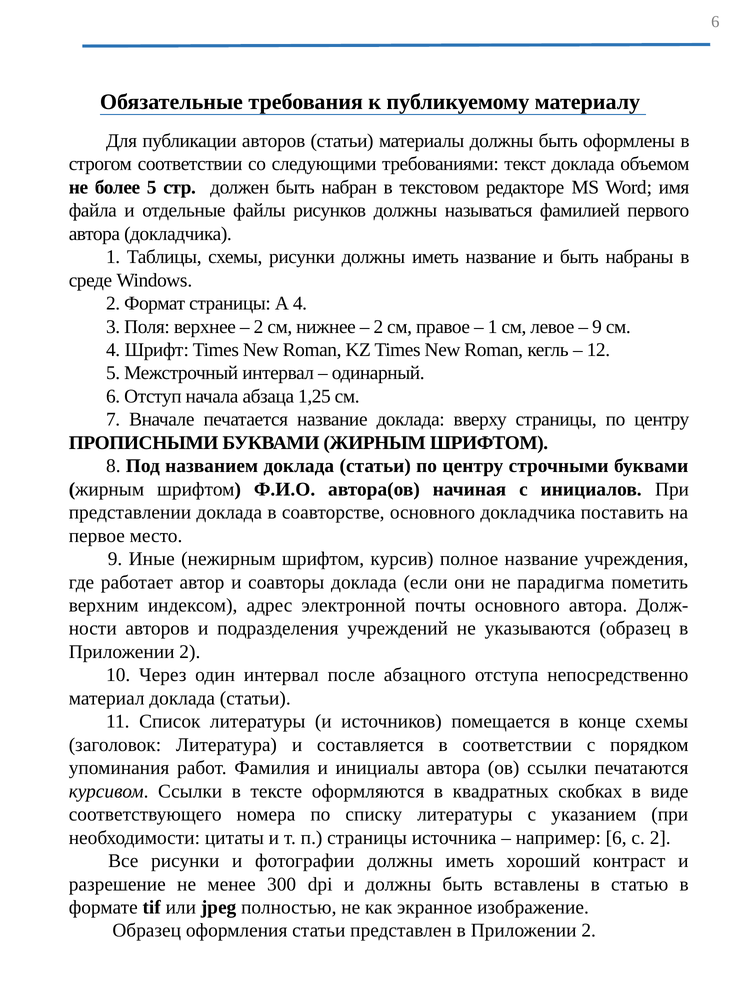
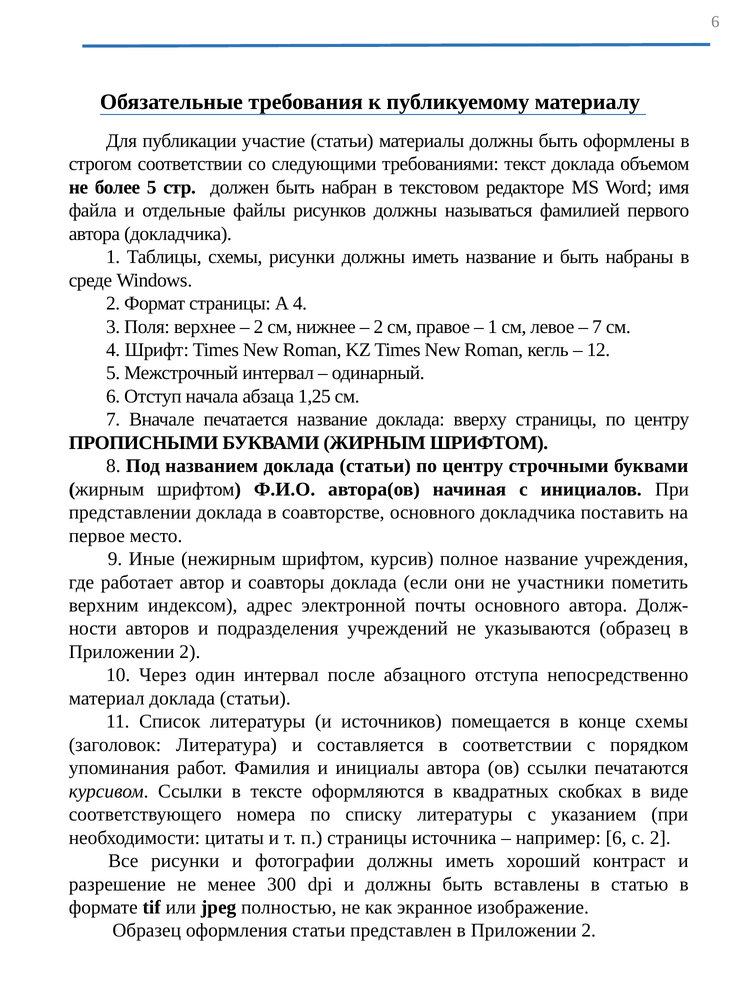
публикации авторов: авторов -> участие (274, 141)
9: 9 -> 7 (597, 327)
парадигма: парадигма -> участники (561, 582)
